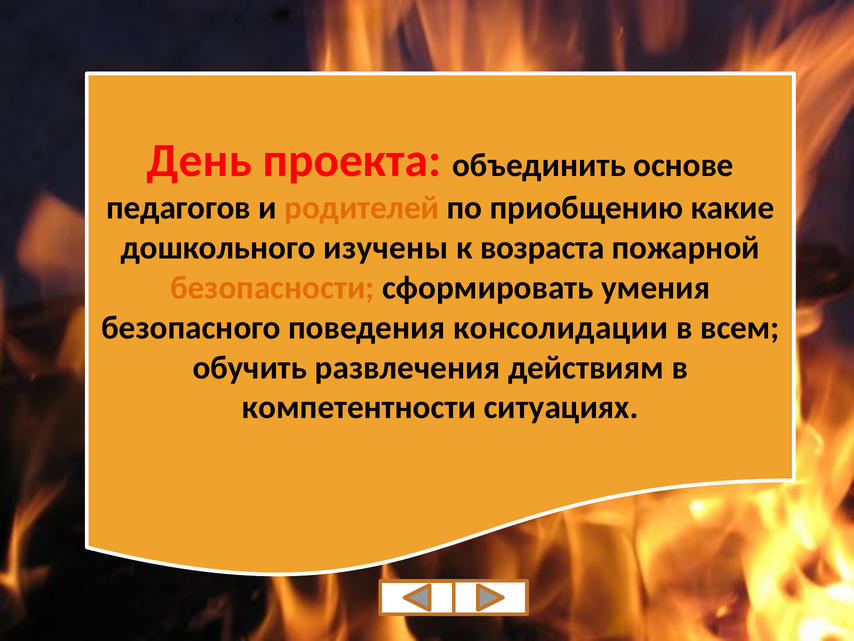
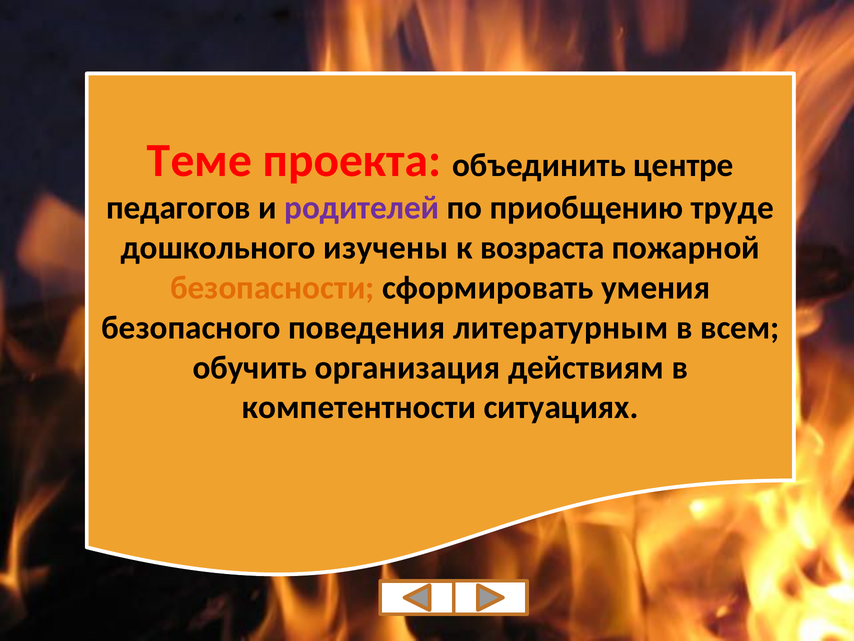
День: День -> Теме (200, 160)
основе: основе -> центре (684, 165)
родителей colour: orange -> purple (362, 208)
какие: какие -> труде (732, 208)
консолидации: консолидации -> литературным (561, 327)
развлечения: развлечения -> организация (408, 367)
